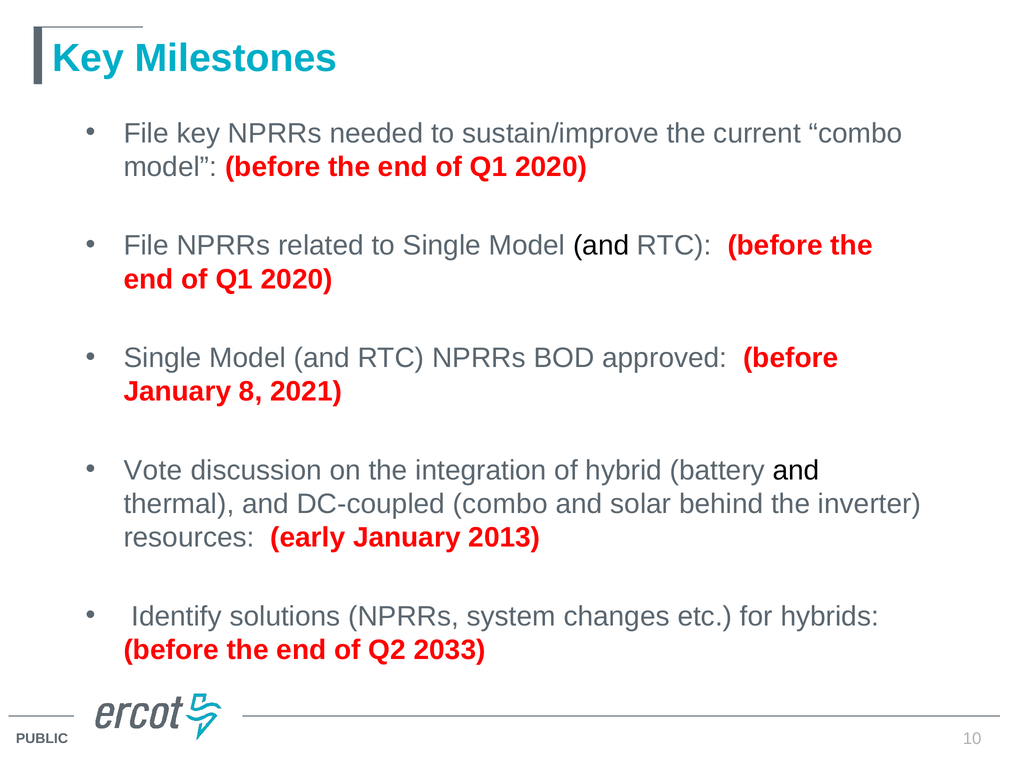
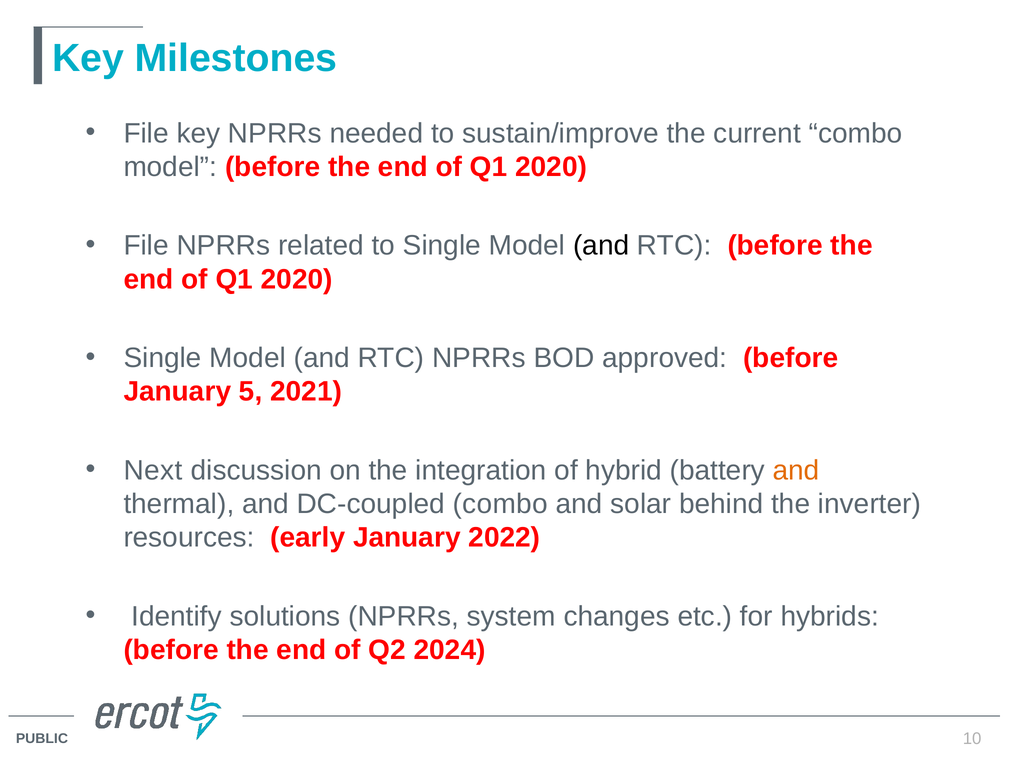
8: 8 -> 5 (251, 391)
Vote: Vote -> Next (153, 470)
and colour: black -> orange (796, 470)
2013: 2013 -> 2022 (504, 537)
2033: 2033 -> 2024 (450, 650)
